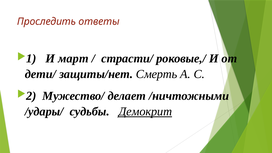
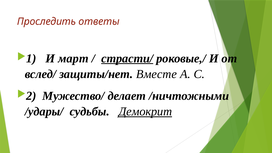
страсти/ underline: none -> present (127, 58)
дети/: дети/ -> вслед/ (41, 74)
Смерть: Смерть -> Вместе (157, 74)
